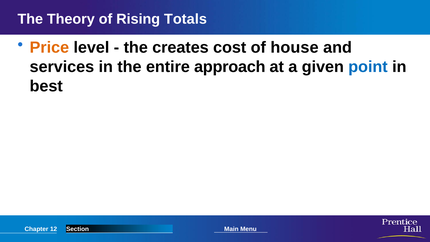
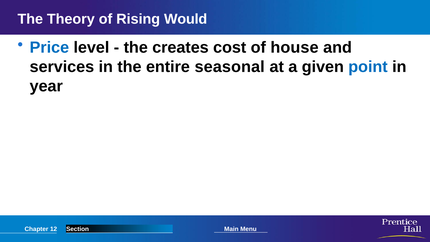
Totals: Totals -> Would (186, 19)
Price colour: orange -> blue (49, 47)
approach: approach -> seasonal (230, 67)
best: best -> year (46, 86)
